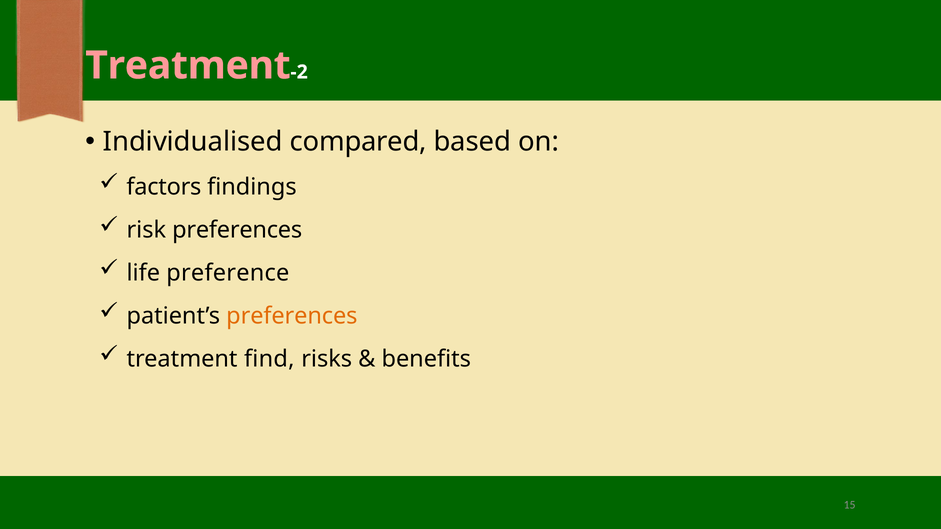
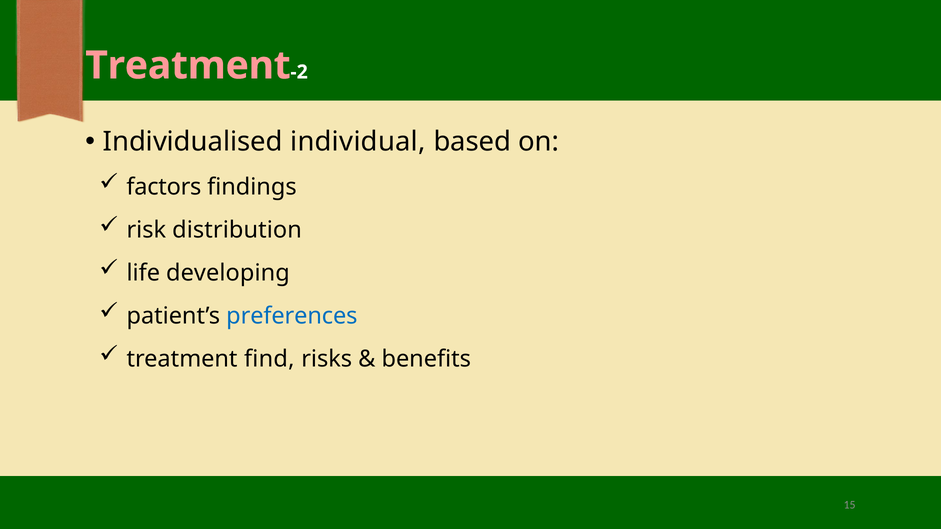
compared: compared -> individual (358, 142)
risk preferences: preferences -> distribution (237, 230)
preference: preference -> developing (228, 273)
preferences colour: orange -> blue (292, 316)
